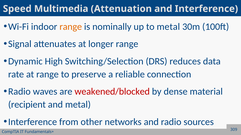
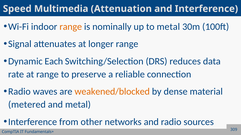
High: High -> Each (54, 62)
weakened/blocked colour: red -> orange (112, 92)
recipient: recipient -> metered (27, 105)
